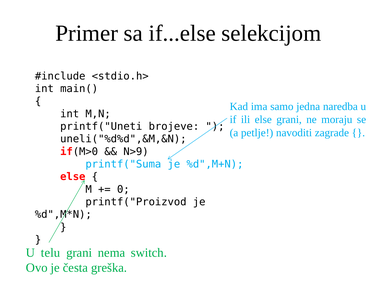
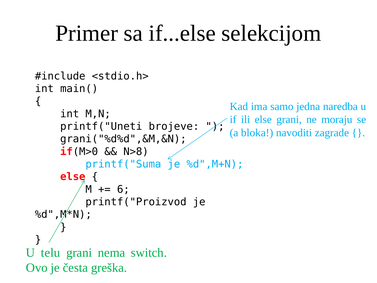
petlje: petlje -> bloka (257, 133)
uneli("%d%d",&M,&N: uneli("%d%d",&M,&N -> grani("%d%d",&M,&N (123, 139)
N>9: N>9 -> N>8 (136, 151)
0: 0 -> 6 (123, 189)
